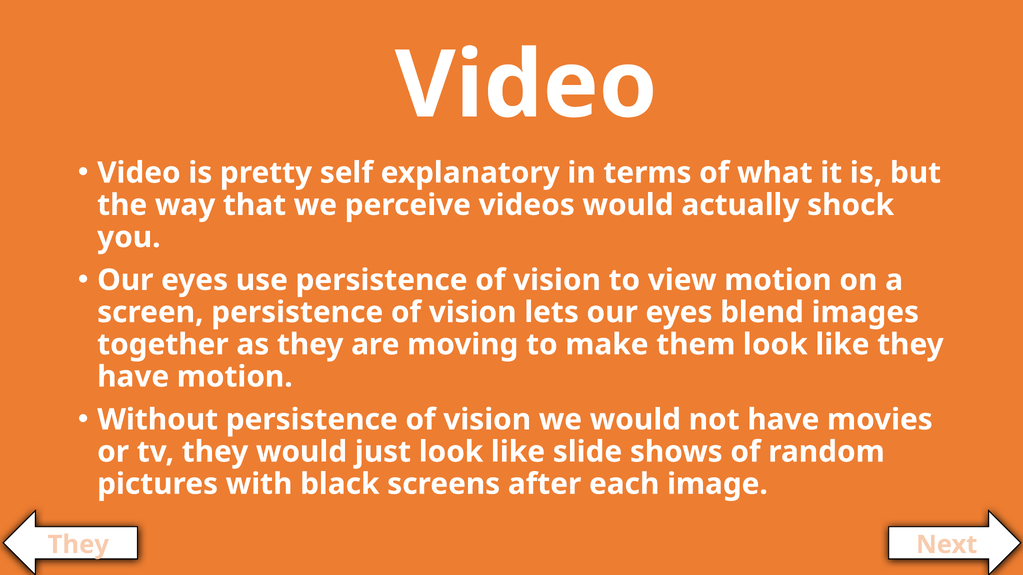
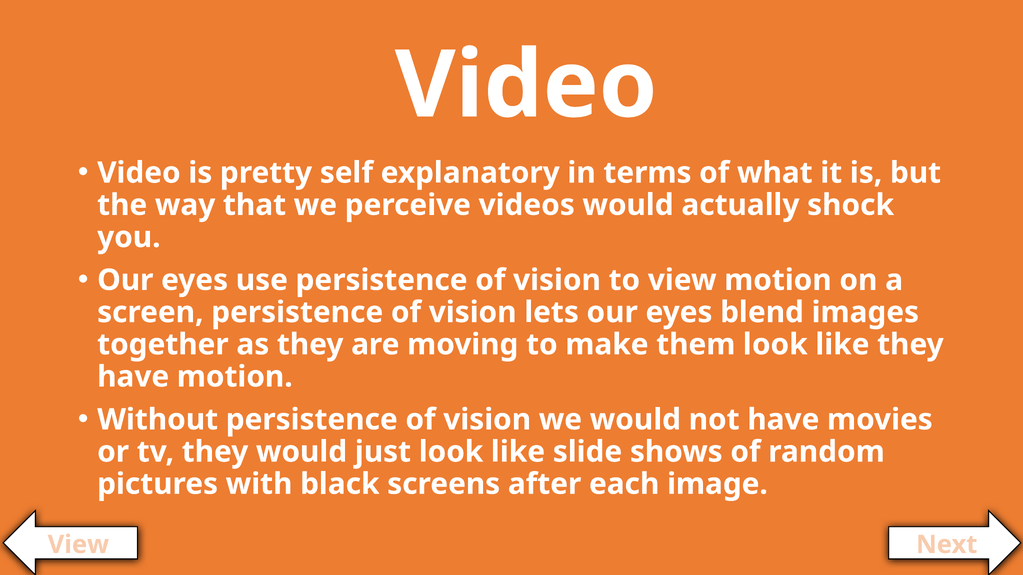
They: They -> View (78, 545)
